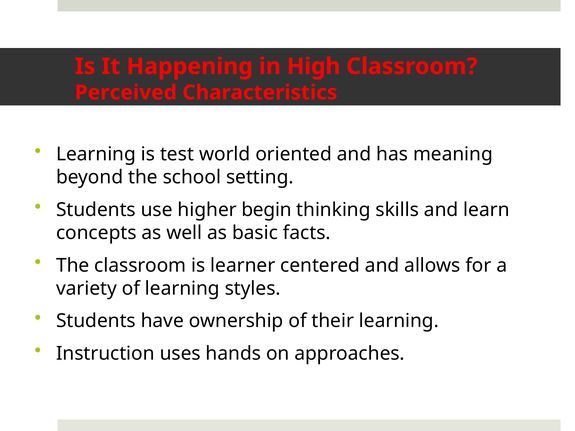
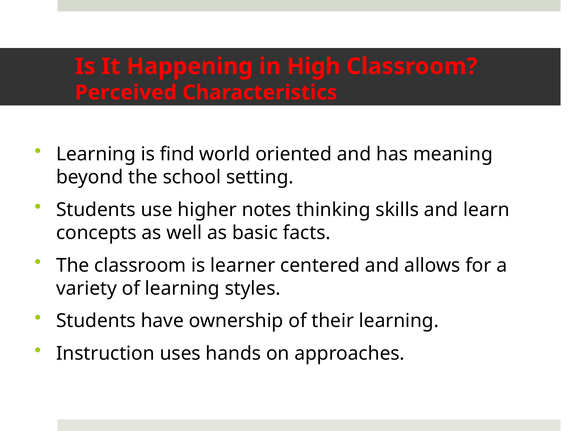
test: test -> find (177, 154)
begin: begin -> notes (267, 210)
